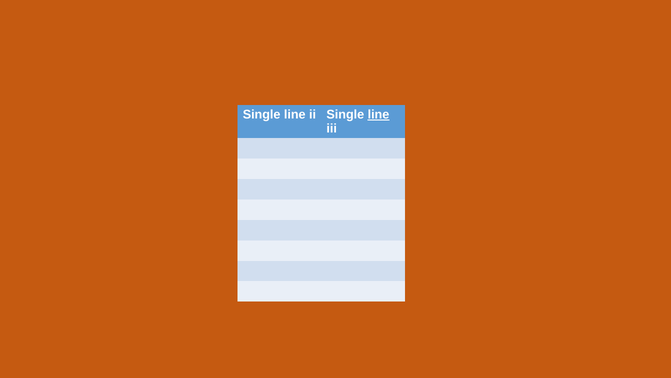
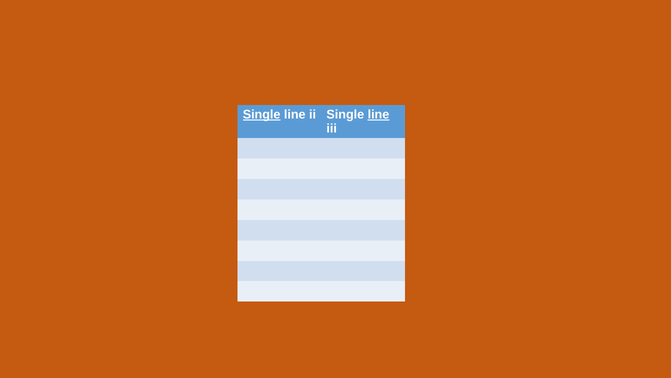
Single underline: none -> present (262, 114)
